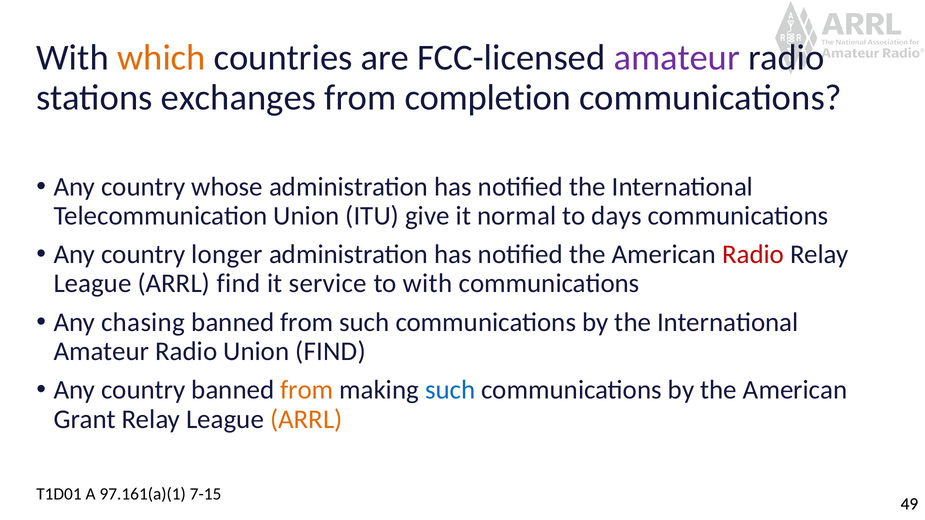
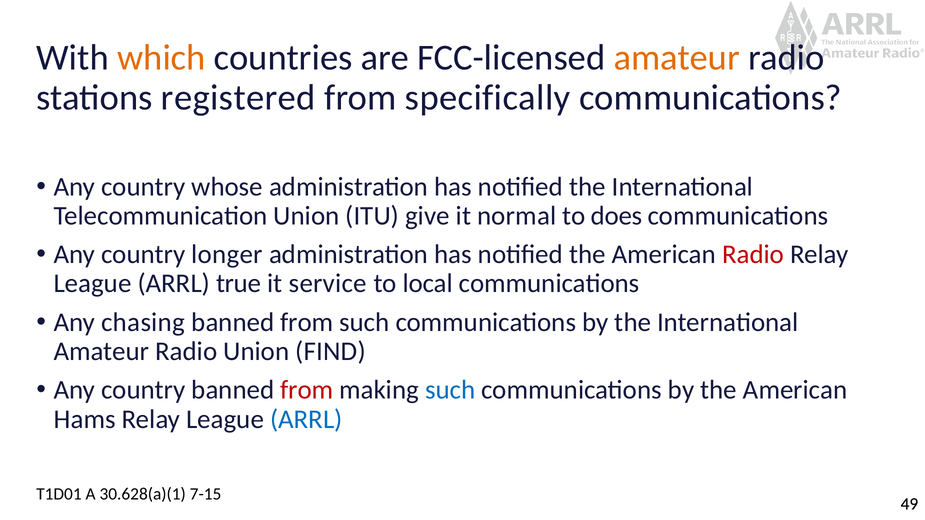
amateur colour: purple -> orange (677, 58)
exchanges: exchanges -> registered (238, 97)
completion: completion -> specifically (488, 97)
days: days -> does (617, 216)
ARRL find: find -> true (239, 284)
to with: with -> local (428, 284)
from colour: orange -> red (307, 390)
Grant: Grant -> Hams (85, 419)
ARRL colour: orange -> blue (306, 419)
97.161(a)(1: 97.161(a)(1 -> 30.628(a)(1 (143, 494)
